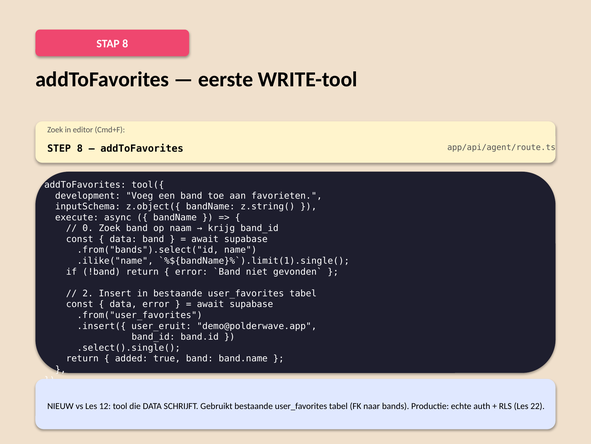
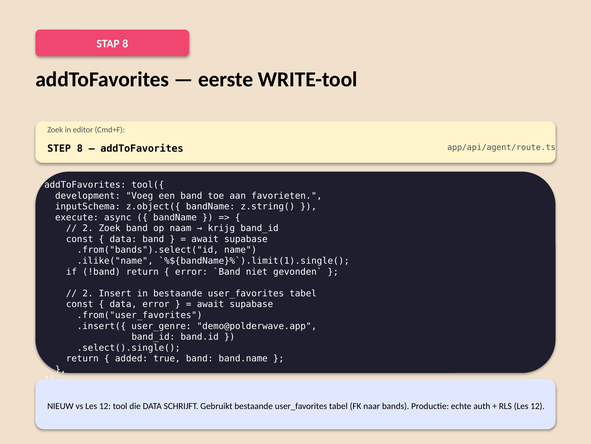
0: 0 -> 2 (88, 228)
user_eruit: user_eruit -> user_genre (161, 325)
RLS Les 22: 22 -> 12 (538, 405)
